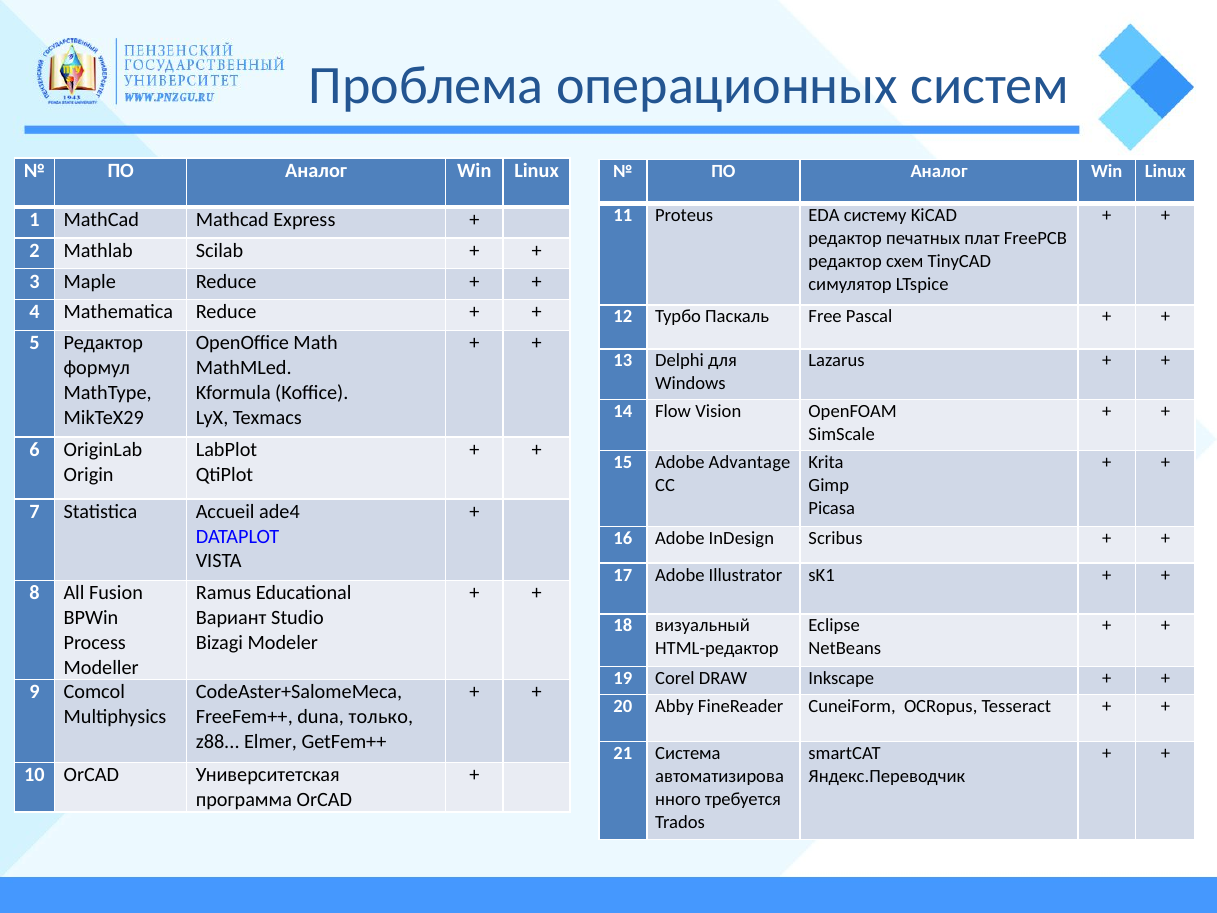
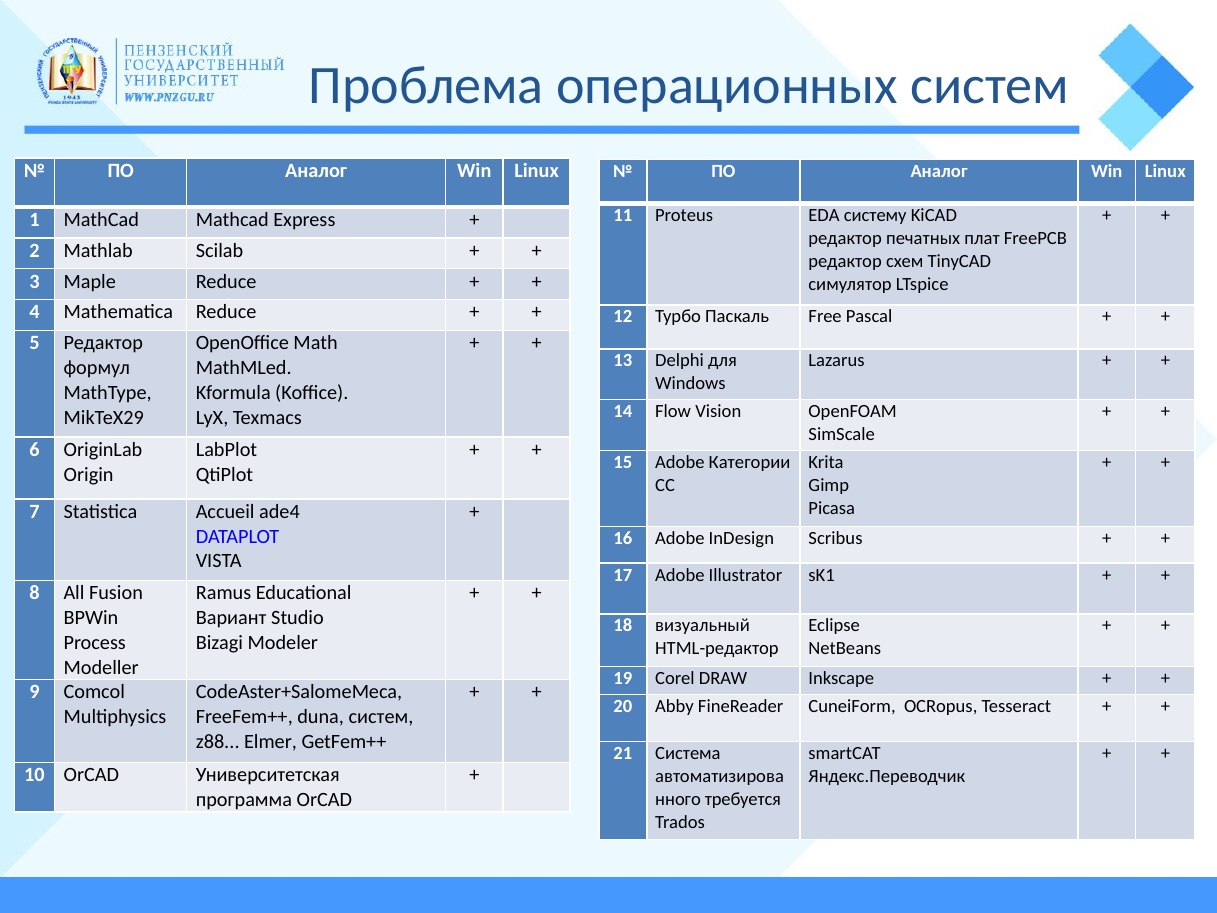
Advantage: Advantage -> Категории (750, 462)
duna только: только -> систем (381, 717)
